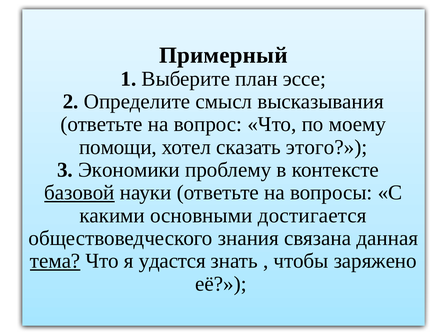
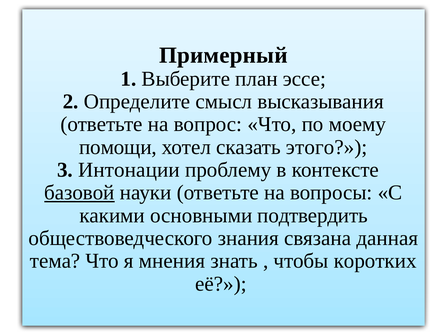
Экономики: Экономики -> Интонации (129, 170)
достигается: достигается -> подтвердить (312, 216)
тема underline: present -> none (55, 261)
удастся: удастся -> мнения (172, 261)
заряжено: заряжено -> коротких (375, 261)
